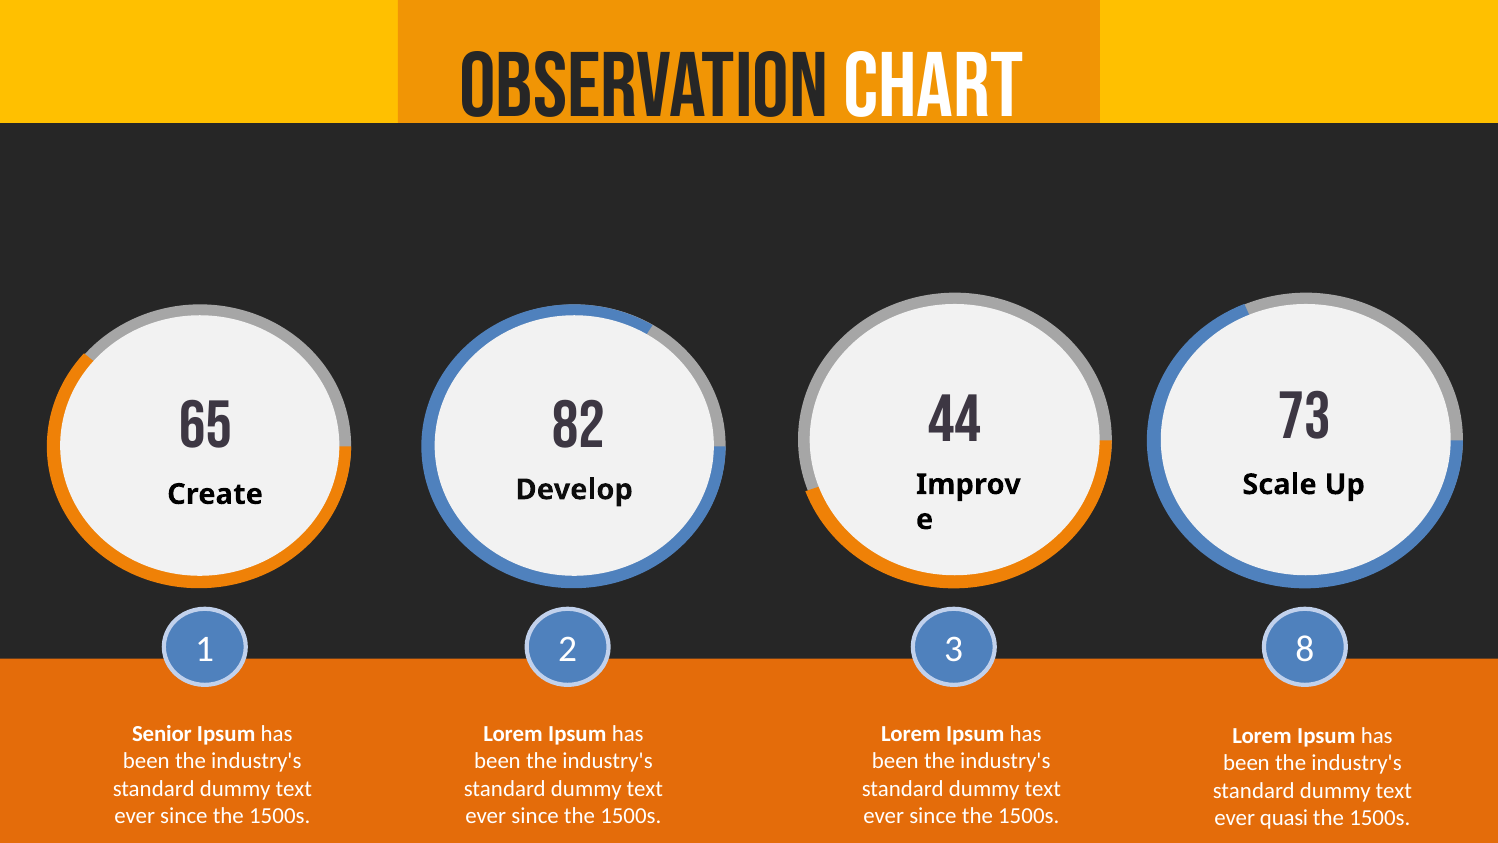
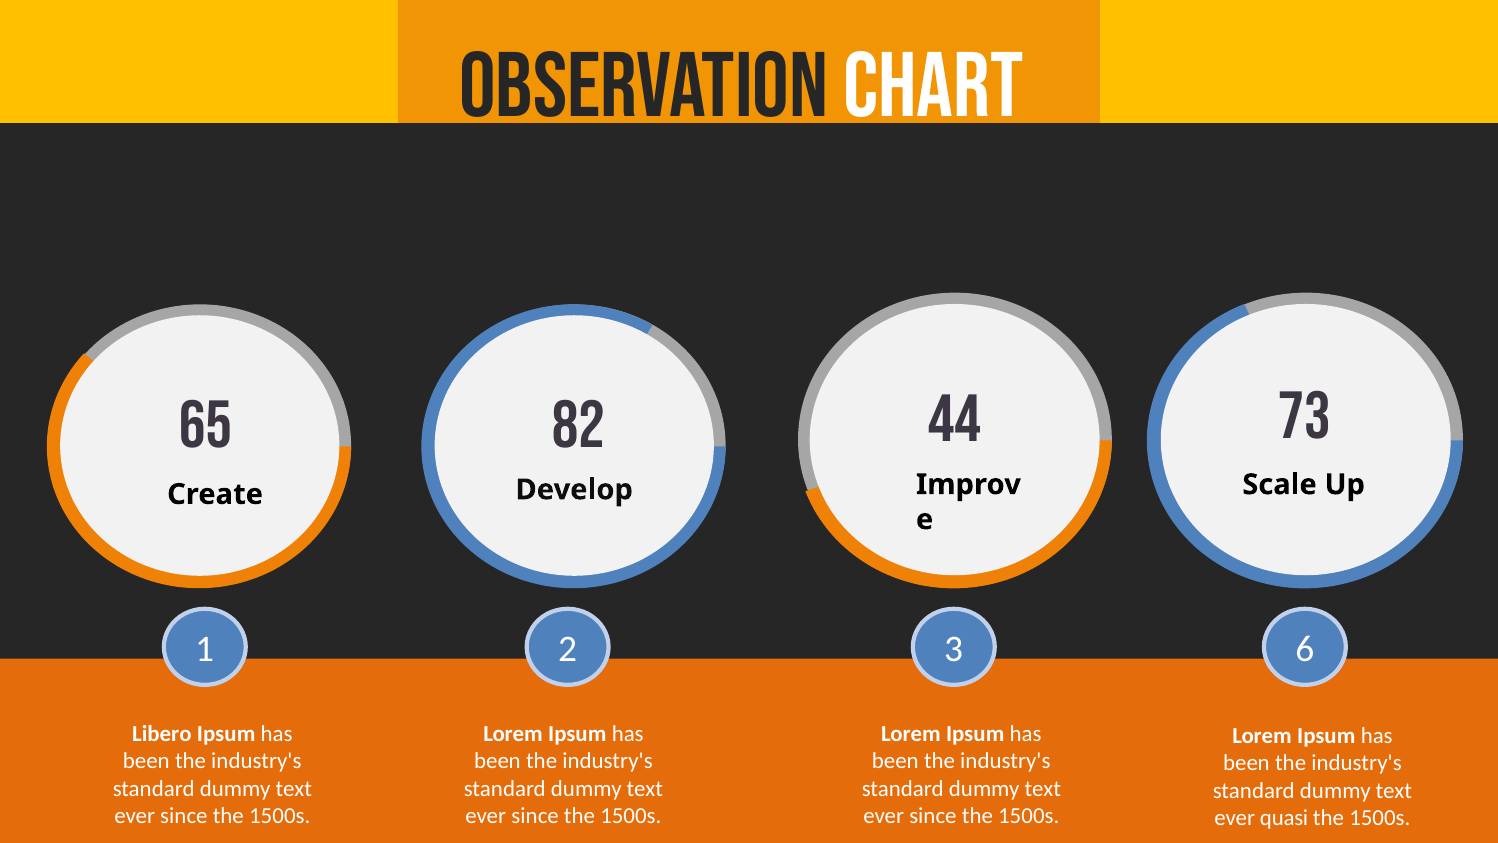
8: 8 -> 6 (1305, 649)
Senior: Senior -> Libero (162, 734)
